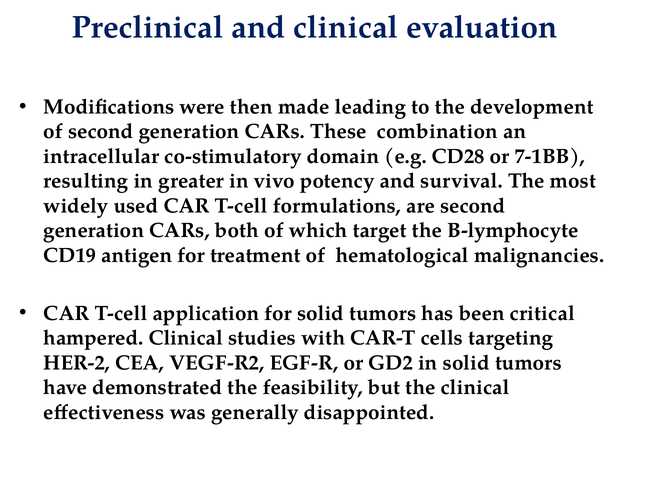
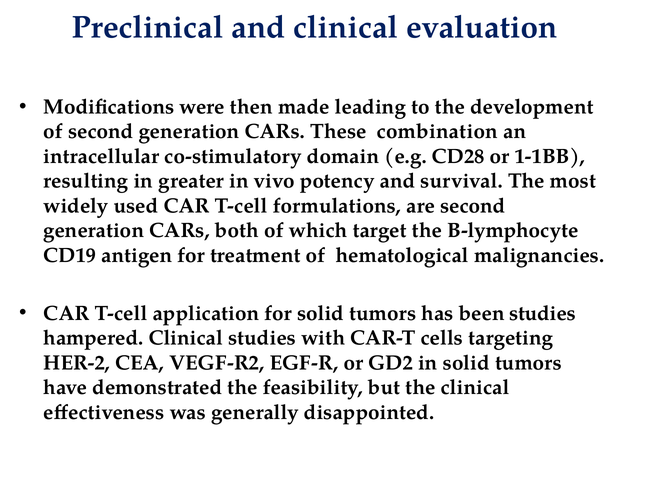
7-1BB: 7-1BB -> 1-1BB (550, 156)
been critical: critical -> studies (543, 313)
